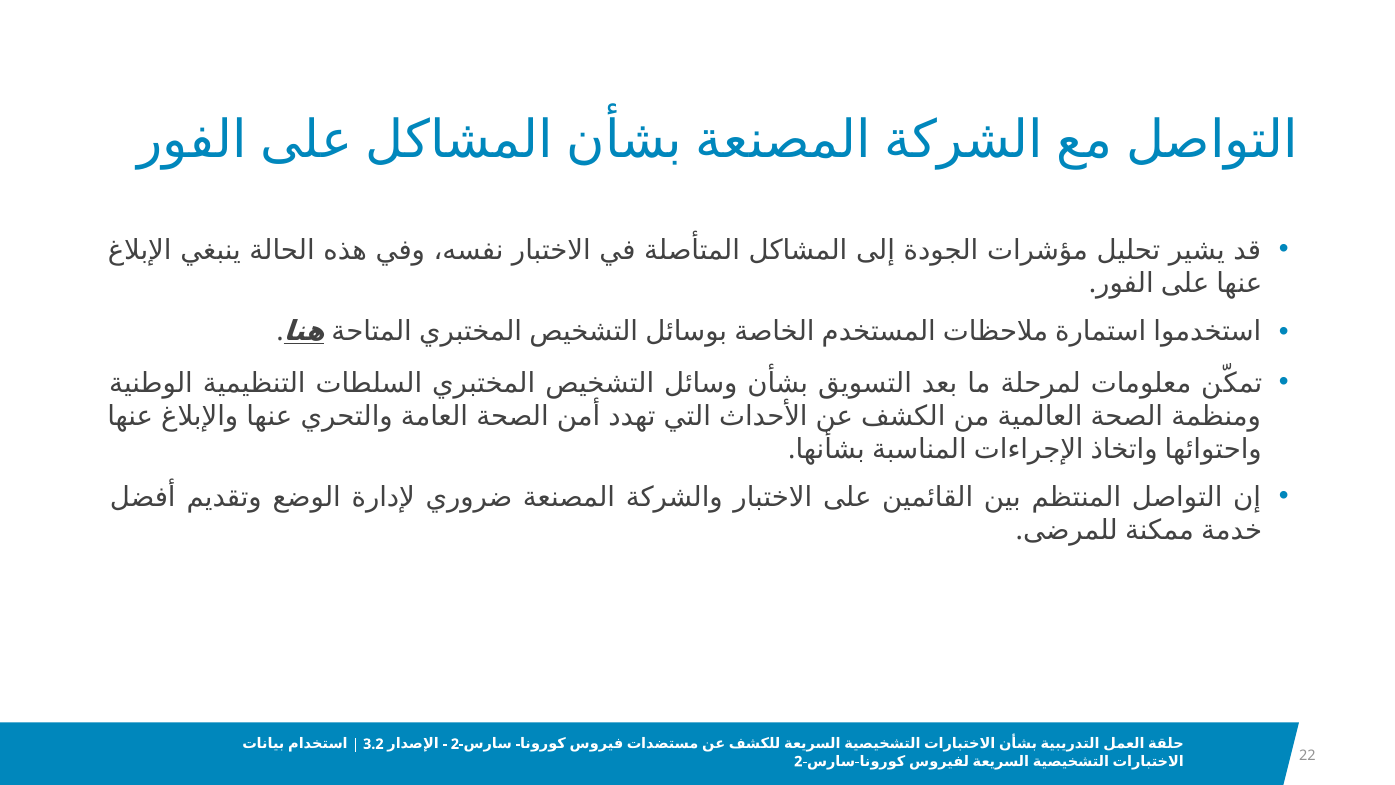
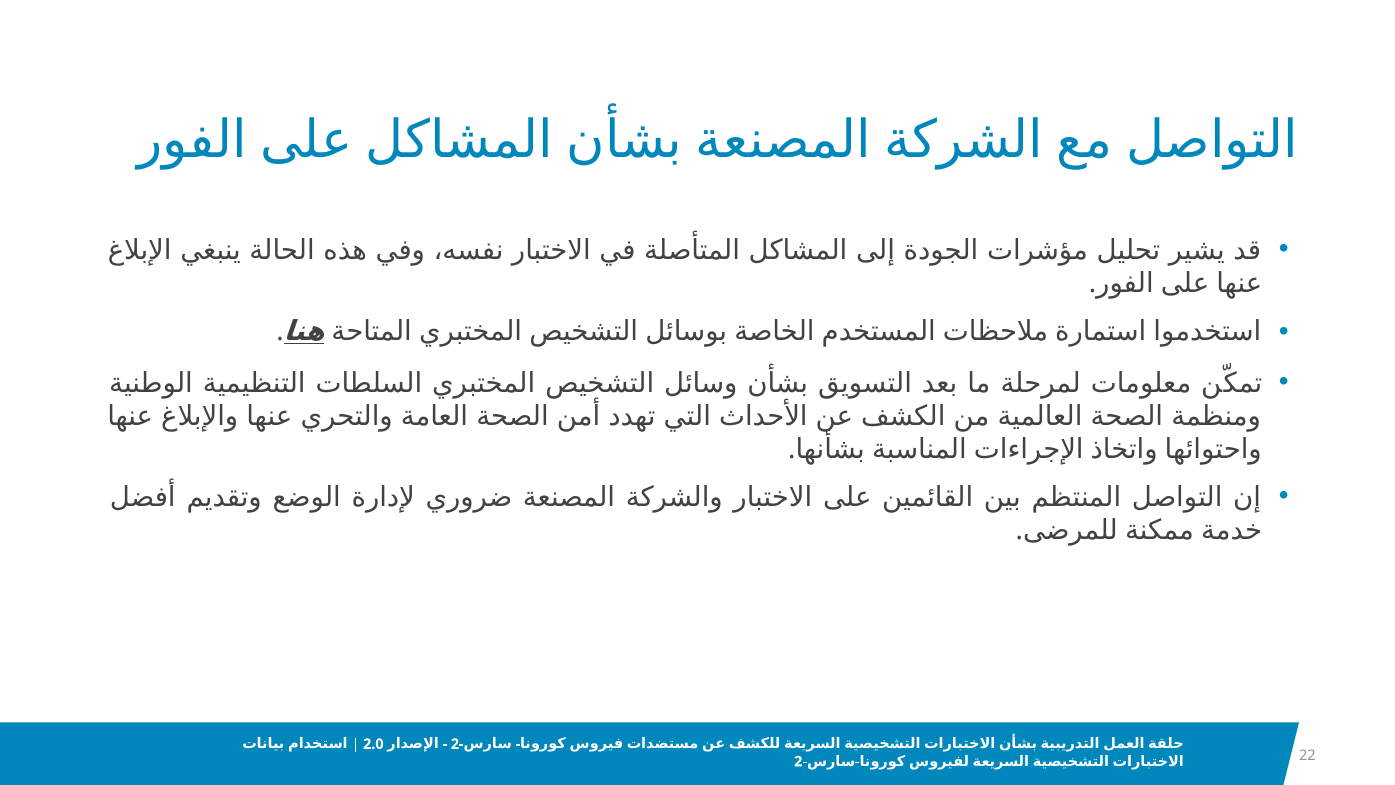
3.2: 3.2 -> 2.0 (373, 744)
